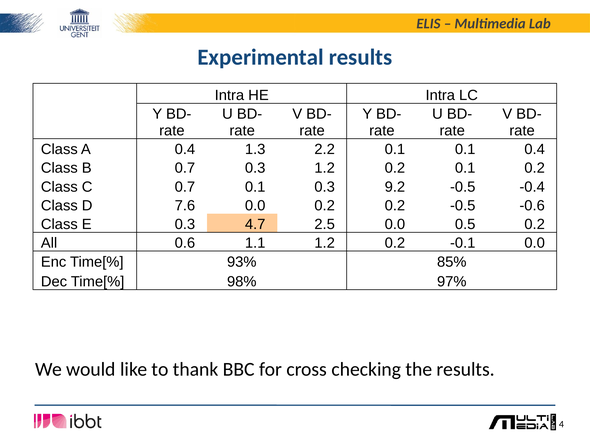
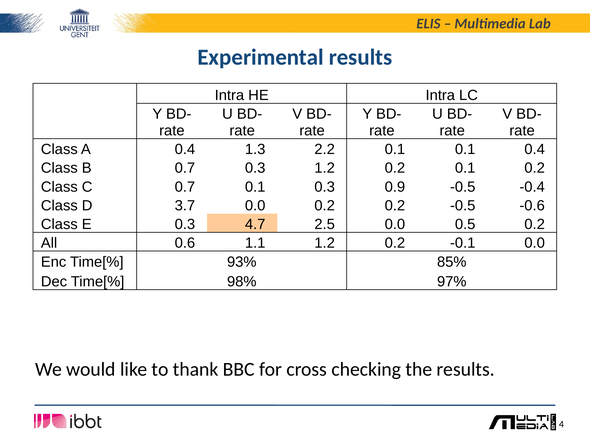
9.2: 9.2 -> 0.9 (395, 187)
7.6: 7.6 -> 3.7 (185, 206)
